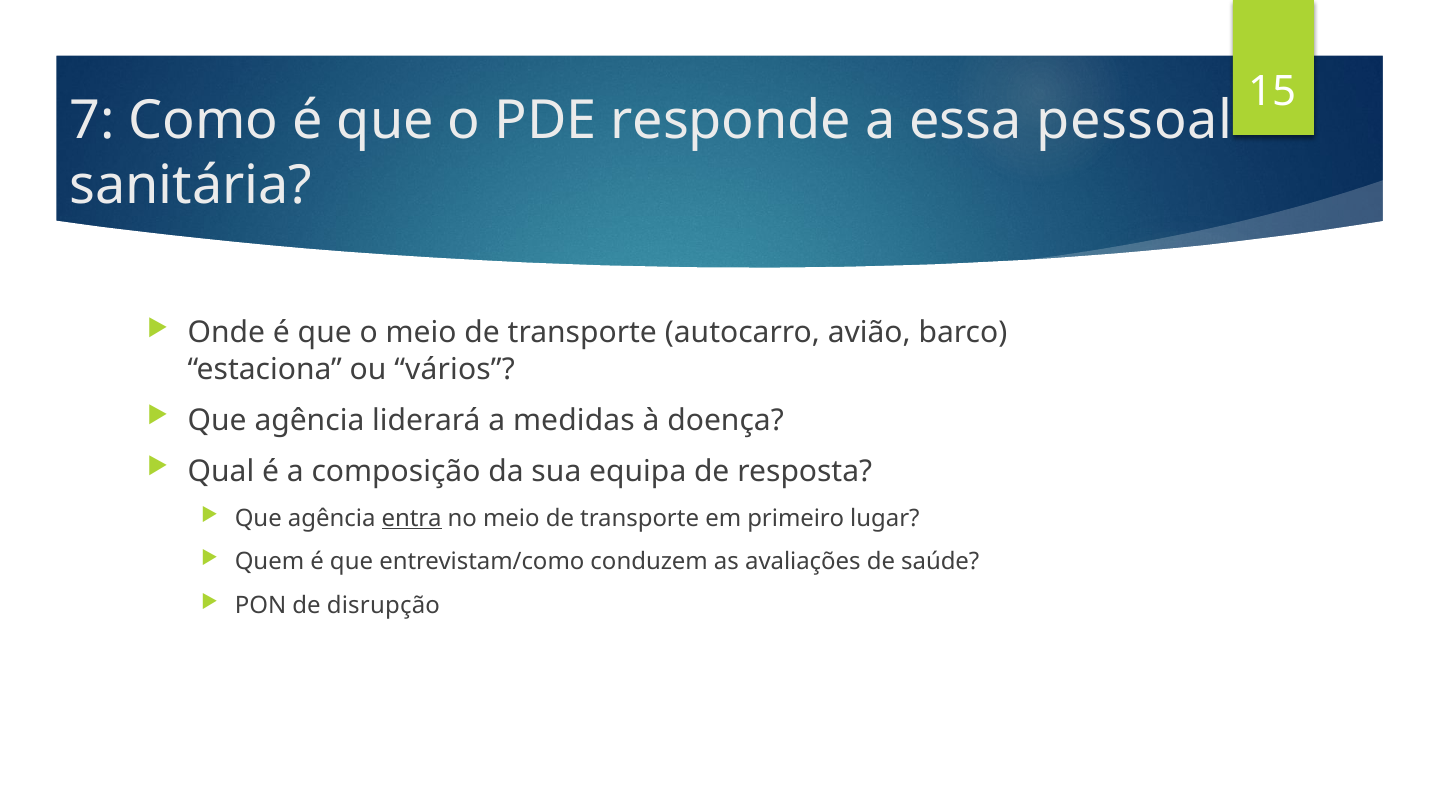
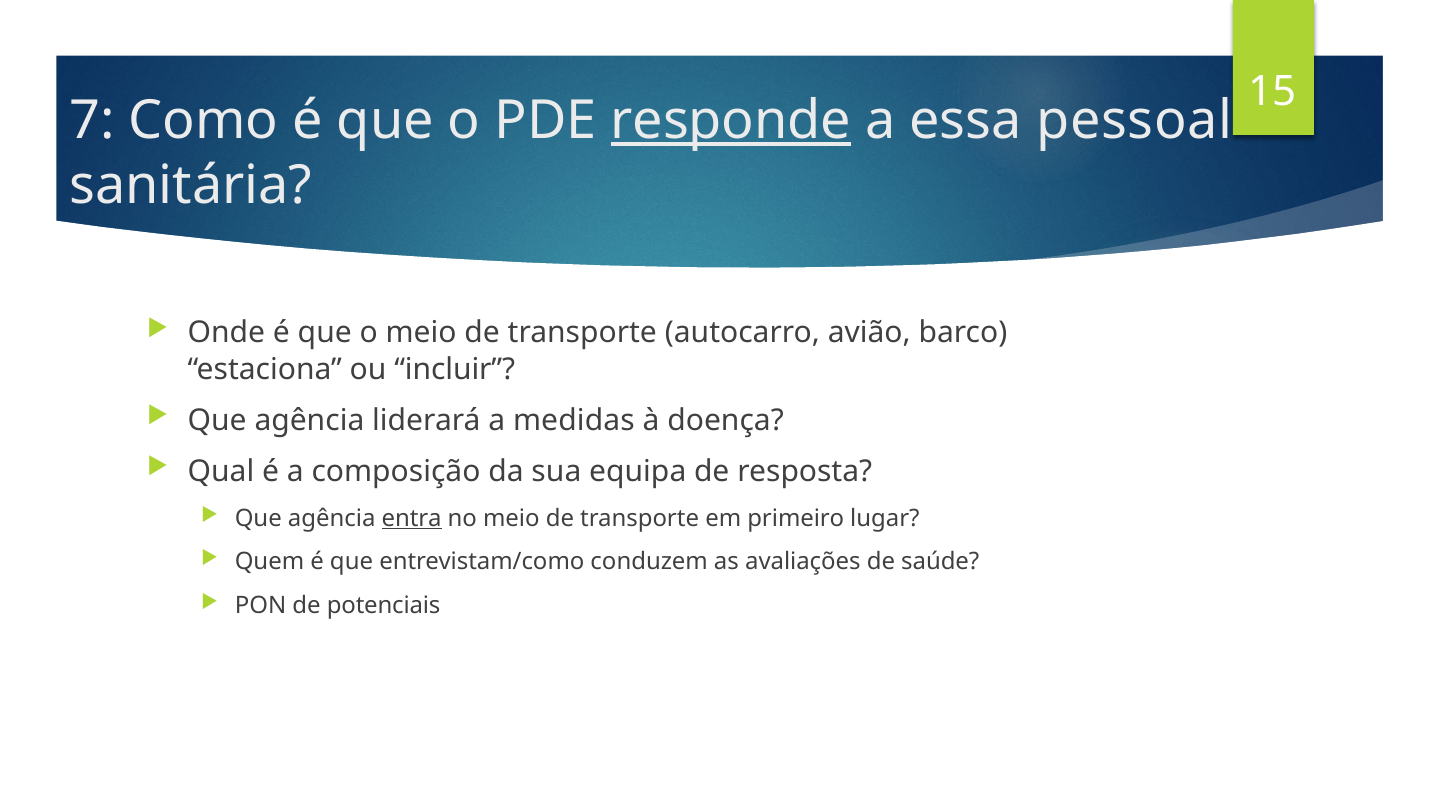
responde underline: none -> present (731, 121)
vários: vários -> incluir (455, 369)
disrupção: disrupção -> potenciais (384, 606)
